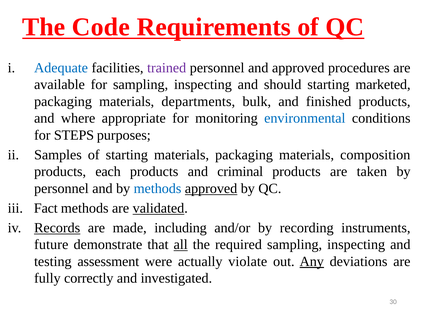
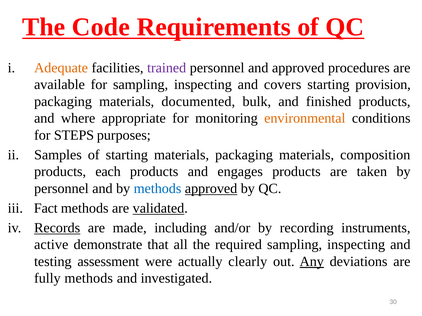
Adequate colour: blue -> orange (61, 68)
should: should -> covers (283, 85)
marketed: marketed -> provision (383, 85)
departments: departments -> documented (198, 102)
environmental colour: blue -> orange (305, 118)
criminal: criminal -> engages (240, 172)
future: future -> active (51, 245)
all underline: present -> none (181, 245)
violate: violate -> clearly (248, 262)
fully correctly: correctly -> methods (89, 279)
